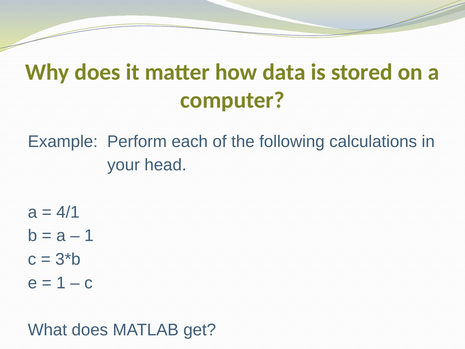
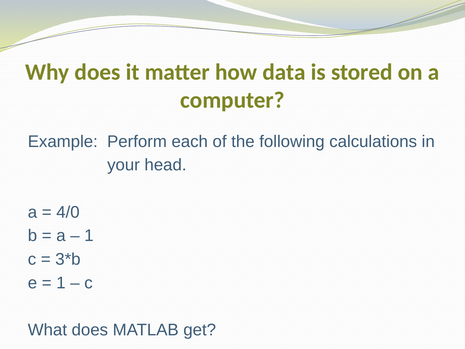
4/1: 4/1 -> 4/0 (68, 212)
